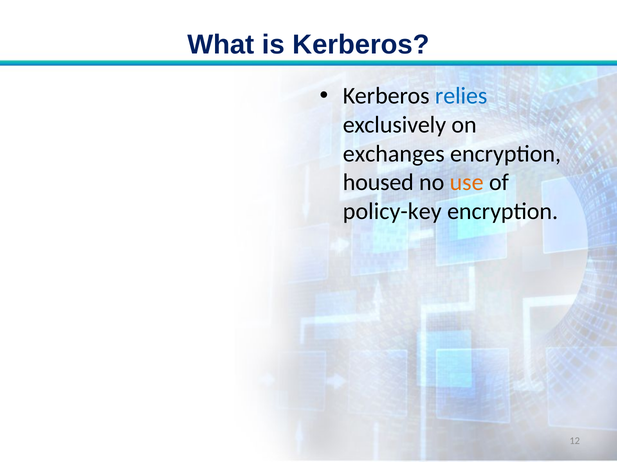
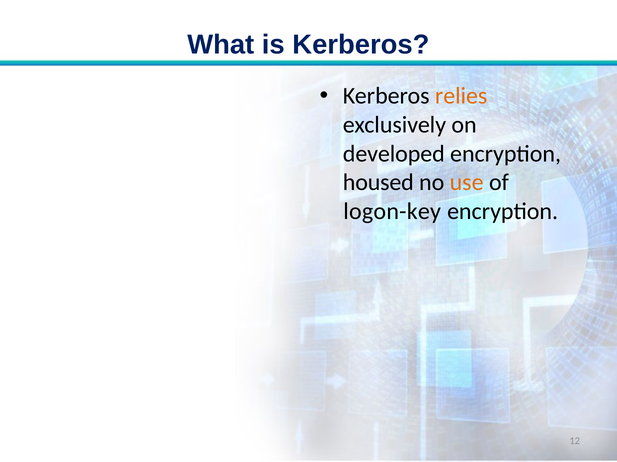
relies colour: blue -> orange (461, 96)
exchanges: exchanges -> developed (394, 154)
policy-key: policy-key -> logon-key (392, 211)
